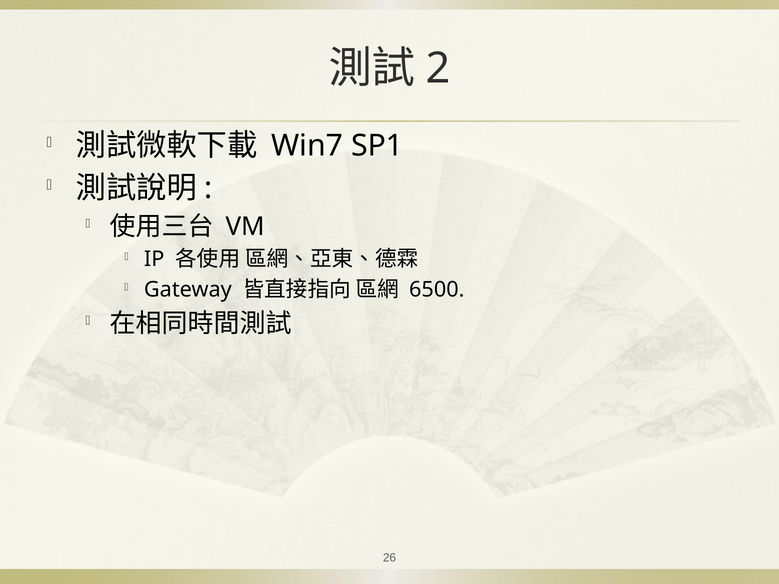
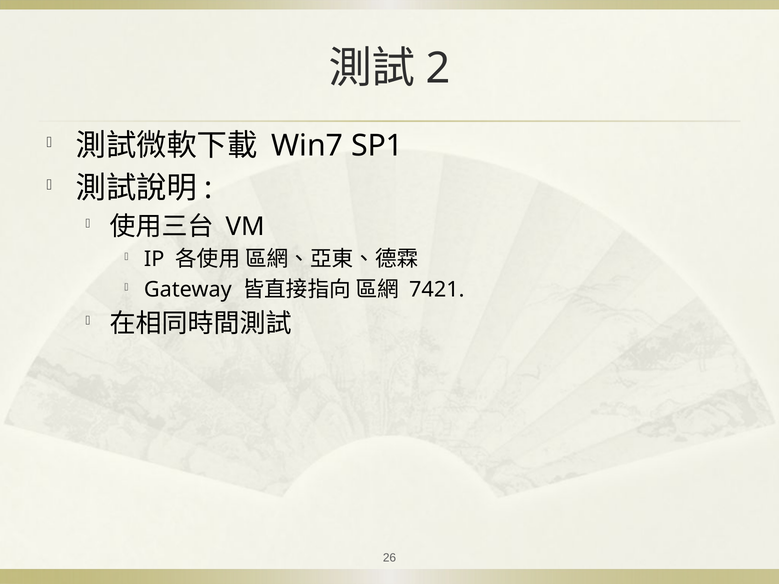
6500: 6500 -> 7421 (437, 290)
